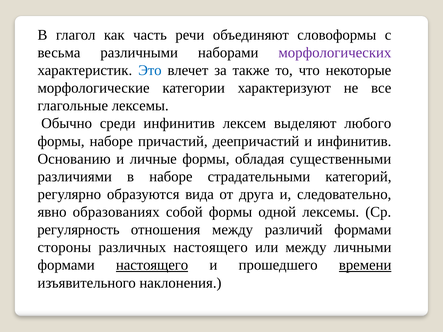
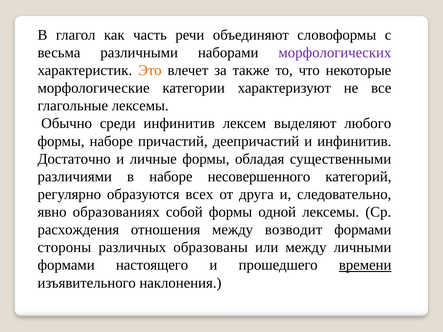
Это colour: blue -> orange (150, 70)
Основанию: Основанию -> Достаточно (74, 159)
страдательными: страдательными -> несовершенного (259, 177)
вида: вида -> всех (199, 194)
регулярность: регулярность -> расхождения (78, 230)
различий: различий -> возводит (294, 230)
различных настоящего: настоящего -> образованы (211, 248)
настоящего underline: present -> none (152, 265)
